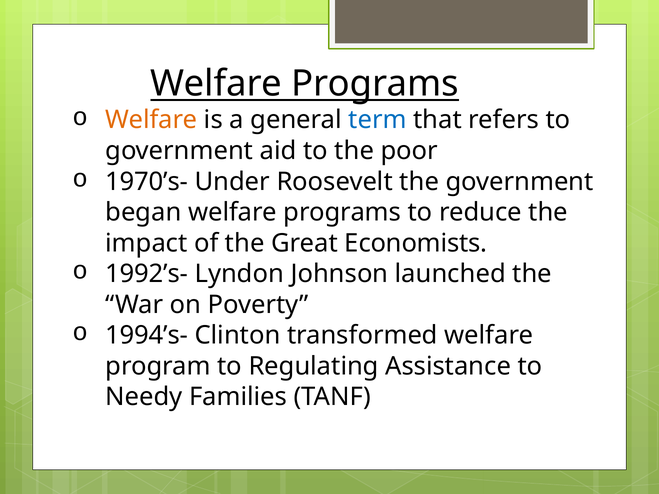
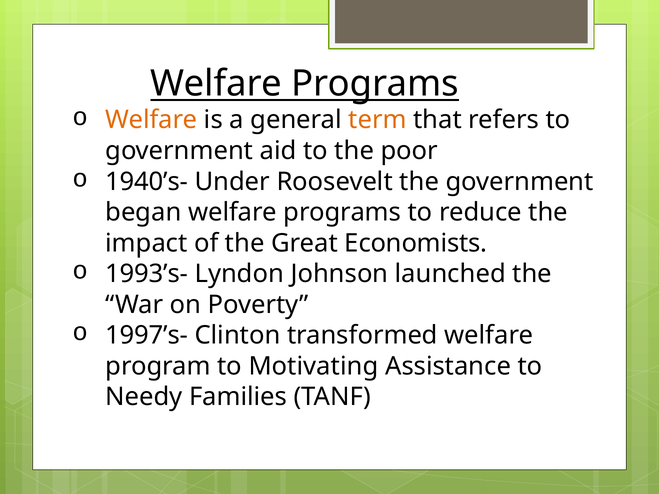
term colour: blue -> orange (378, 120)
1970’s-: 1970’s- -> 1940’s- (147, 182)
1992’s-: 1992’s- -> 1993’s- (147, 274)
1994’s-: 1994’s- -> 1997’s- (147, 335)
Regulating: Regulating -> Motivating (314, 366)
